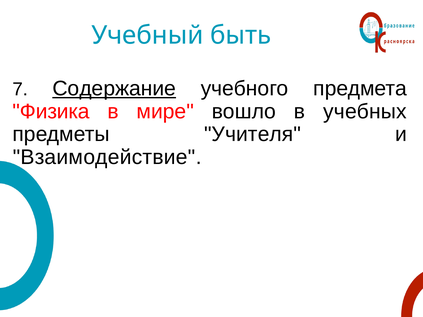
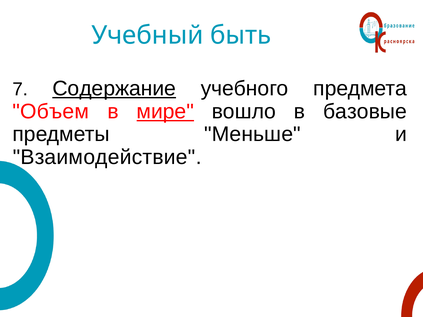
Физика: Физика -> Объем (51, 112)
мире underline: none -> present (165, 112)
учебных: учебных -> базовые (365, 112)
Учителя: Учителя -> Меньше (252, 134)
